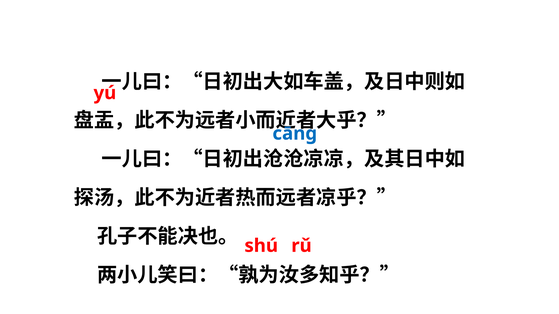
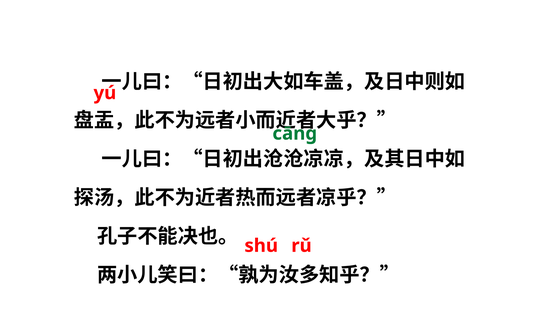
cāng colour: blue -> green (295, 134)
